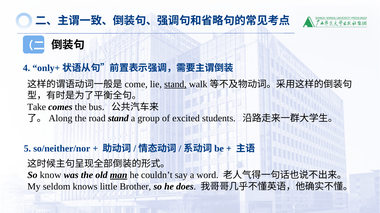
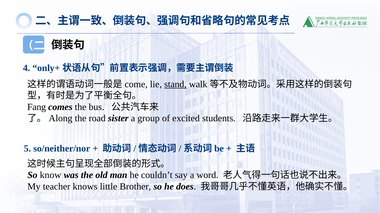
Take: Take -> Fang (37, 107)
road stand: stand -> sister (118, 119)
man underline: present -> none (119, 176)
seldom: seldom -> teacher (57, 187)
